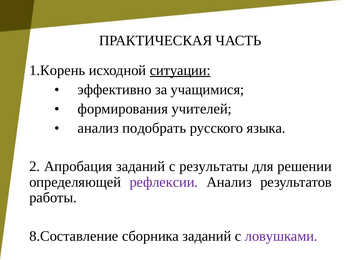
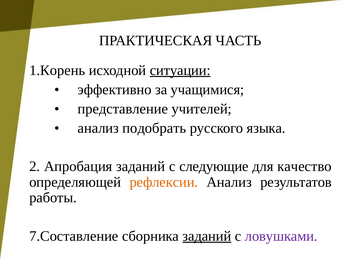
формирования: формирования -> представление (123, 109)
результаты: результаты -> следующие (214, 166)
решении: решении -> качество (305, 166)
рефлексии colour: purple -> orange (164, 182)
8.Составление: 8.Составление -> 7.Составление (74, 236)
заданий underline: none -> present (207, 236)
